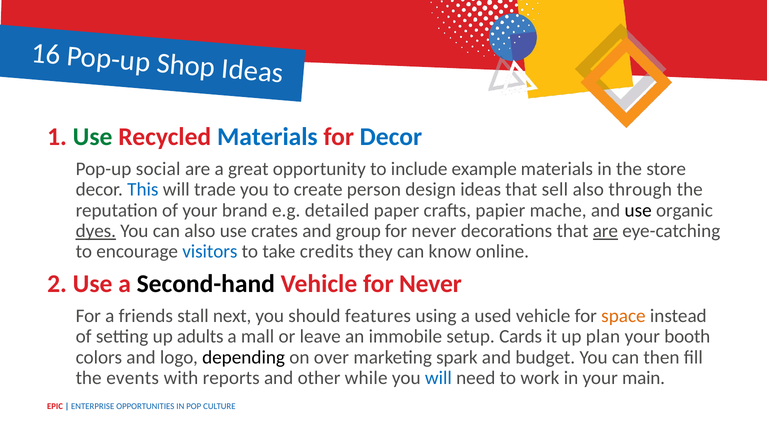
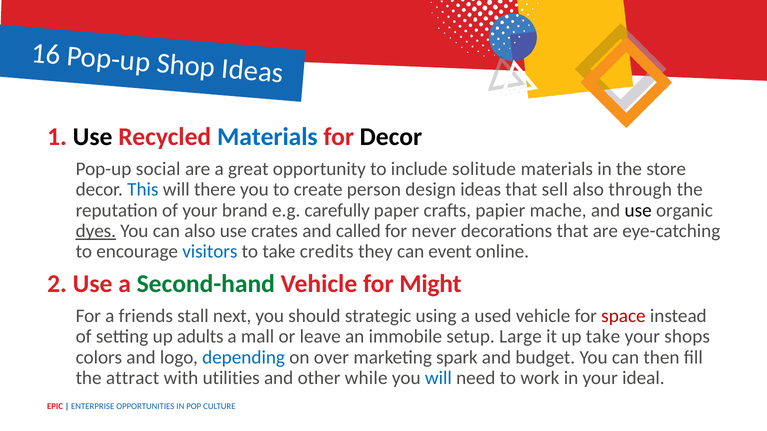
Use colour: green -> black (93, 137)
Decor colour: blue -> black (391, 137)
example: example -> solitude (484, 169)
trade: trade -> there (215, 190)
detailed: detailed -> carefully (337, 210)
group: group -> called (358, 231)
are underline: present -> none (605, 231)
know: know -> event (450, 252)
Second-hand colour: black -> green (206, 284)
Vehicle for Never: Never -> Might (430, 284)
features: features -> strategic (378, 316)
space colour: orange -> red (623, 316)
Cards: Cards -> Large (520, 337)
up plan: plan -> take (603, 337)
booth: booth -> shops (687, 337)
depending colour: black -> blue (244, 358)
events: events -> attract (133, 378)
reports: reports -> utilities (231, 378)
main: main -> ideal (643, 378)
